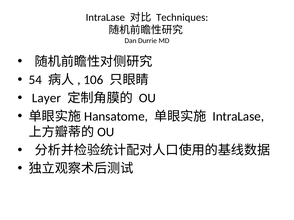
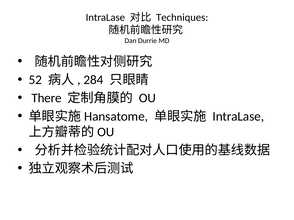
54: 54 -> 52 (35, 80)
106: 106 -> 284 (93, 80)
Layer: Layer -> There (47, 98)
